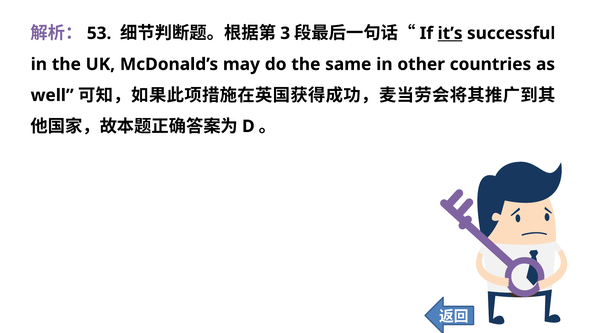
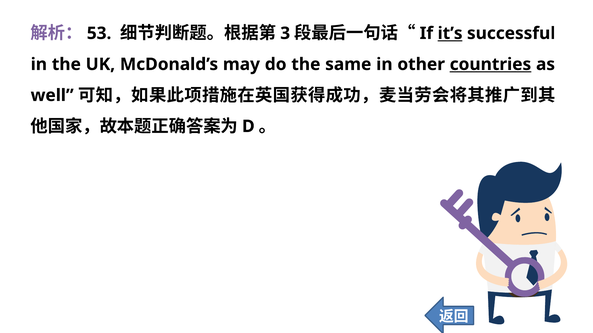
countries underline: none -> present (490, 64)
